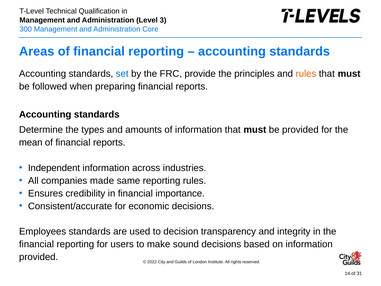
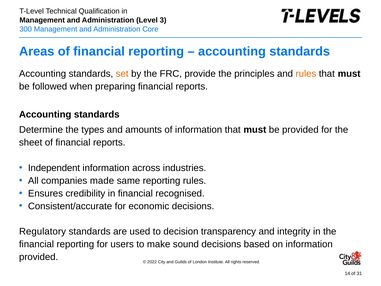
set colour: blue -> orange (122, 74)
mean: mean -> sheet (31, 142)
importance: importance -> recognised (180, 193)
Employees: Employees -> Regulatory (43, 231)
